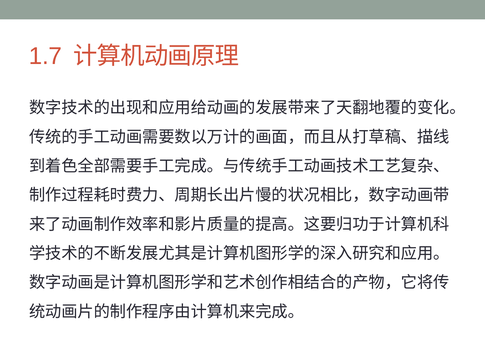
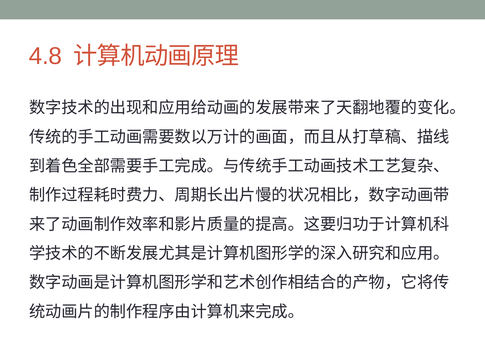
1.7: 1.7 -> 4.8 (45, 56)
